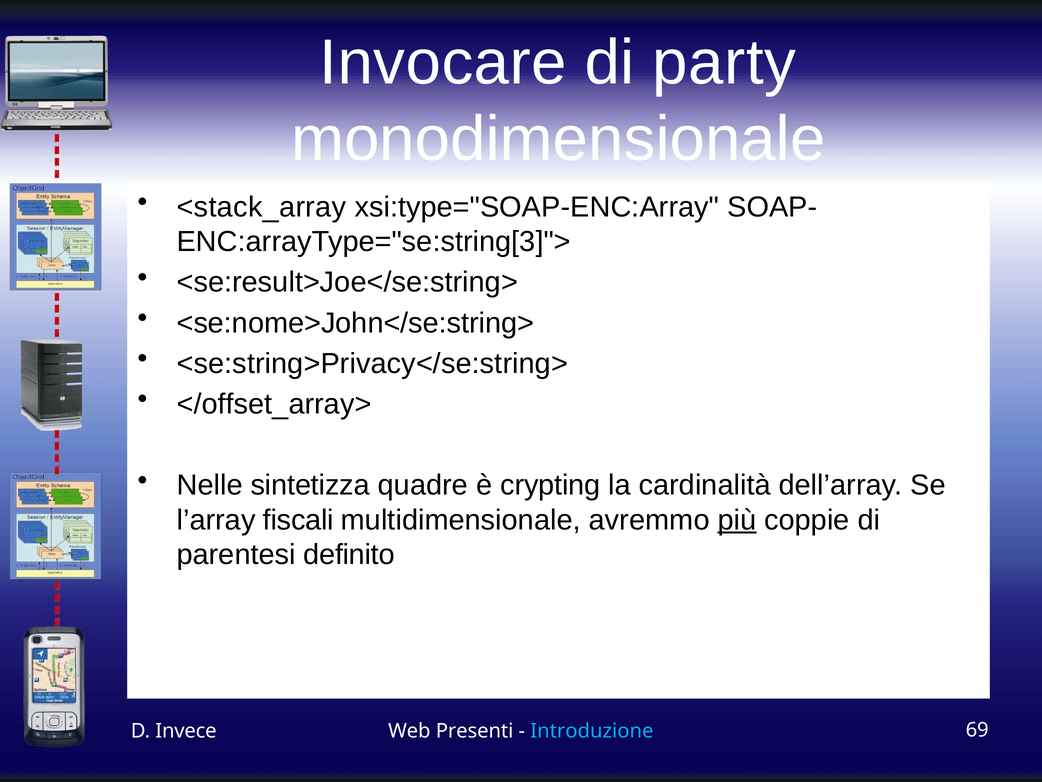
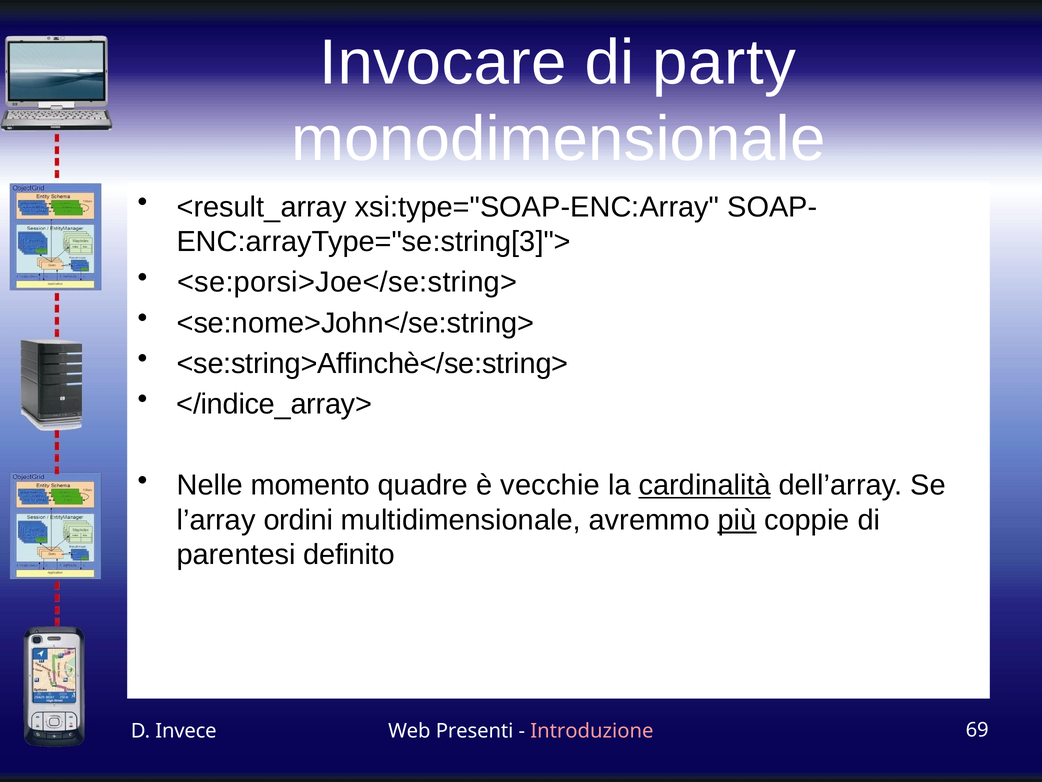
<stack_array: <stack_array -> <result_array (262, 207)
<se:result>Joe</se:string>: <se:result>Joe</se:string> -> <se:porsi>Joe</se:string> (347, 282)
<se:string>Privacy</se:string>: <se:string>Privacy</se:string> -> <se:string>Affinchè</se:string> (372, 363)
</offset_array>: </offset_array> -> </indice_array> (274, 404)
sintetizza: sintetizza -> momento (310, 485)
crypting: crypting -> vecchie (550, 485)
cardinalità underline: none -> present (705, 485)
fiscali: fiscali -> ordini (298, 520)
Introduzione colour: light blue -> pink (592, 730)
